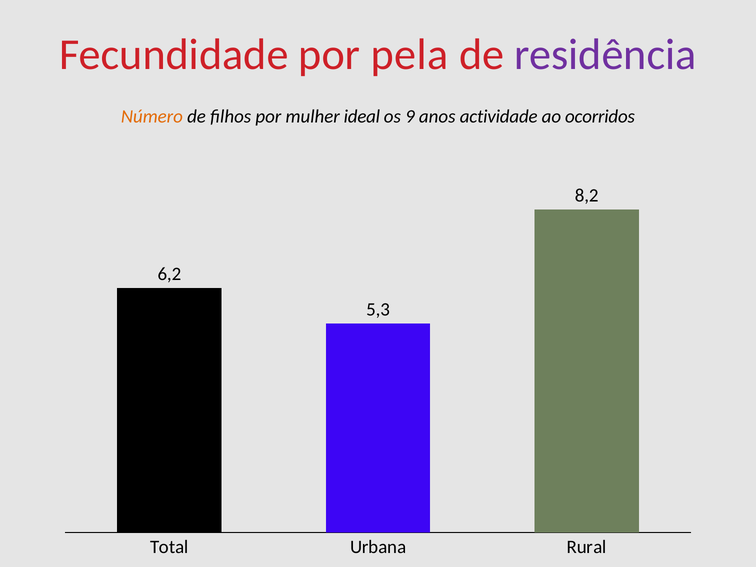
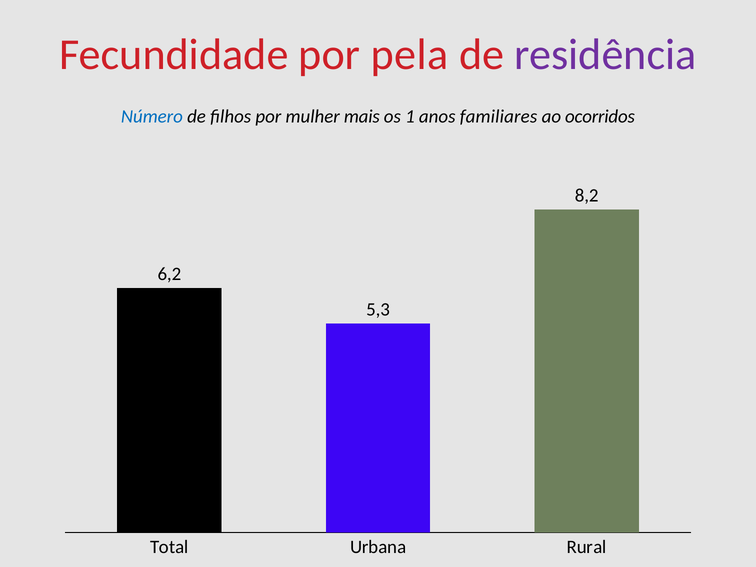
Número colour: orange -> blue (152, 116)
ideal: ideal -> mais (362, 116)
9: 9 -> 1 (410, 116)
actividade: actividade -> familiares (499, 116)
